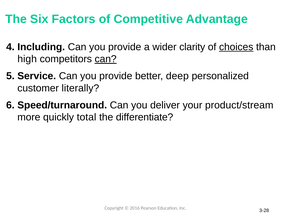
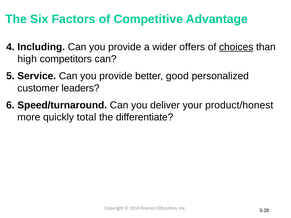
clarity: clarity -> offers (192, 47)
can underline: present -> none (106, 59)
deep: deep -> good (177, 76)
literally: literally -> leaders (80, 88)
product/stream: product/stream -> product/honest (239, 105)
